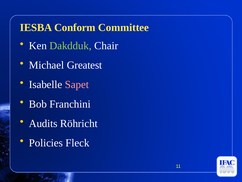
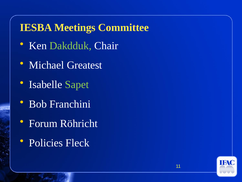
Conform: Conform -> Meetings (75, 28)
Sapet colour: pink -> light green (77, 84)
Audits: Audits -> Forum (43, 123)
